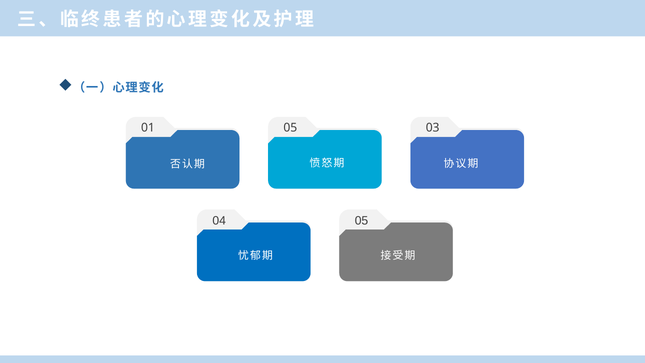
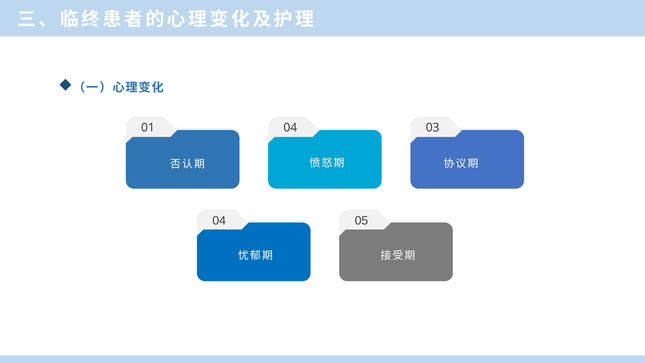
01 05: 05 -> 04 (290, 128)
